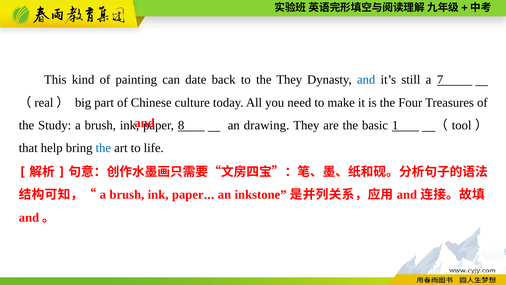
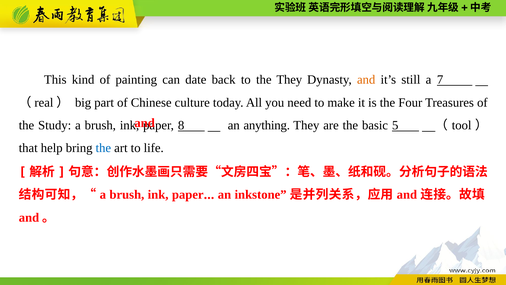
and colour: blue -> orange (366, 80)
drawing: drawing -> anything (267, 125)
1: 1 -> 5 (395, 125)
